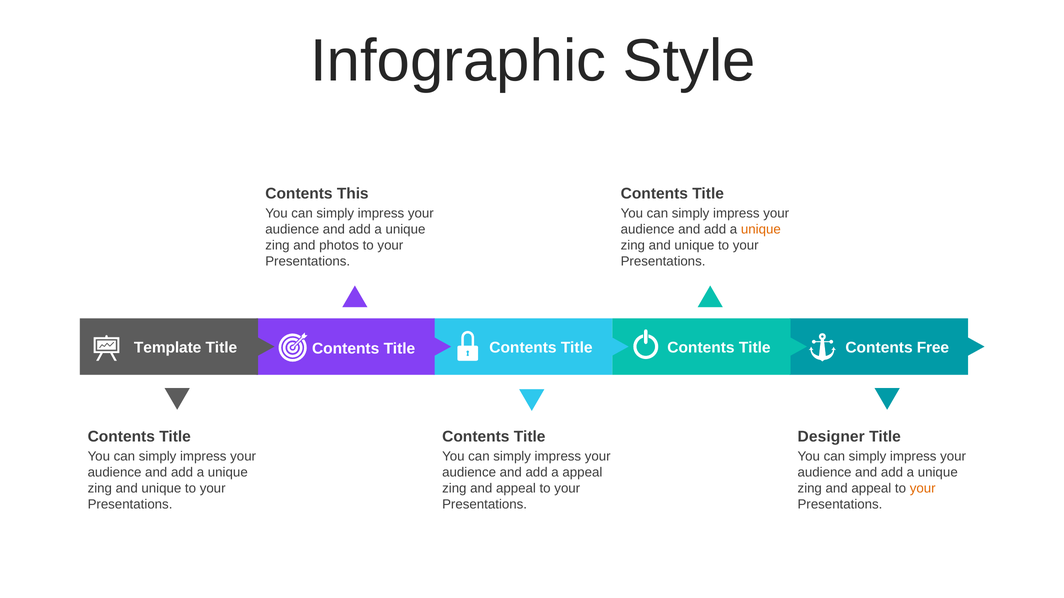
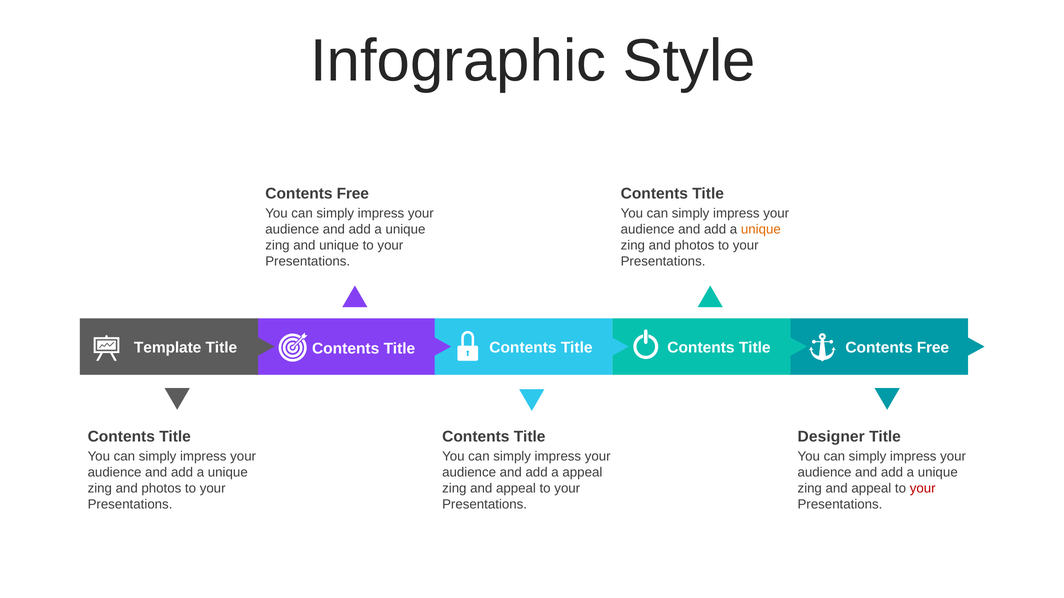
This: This -> Free (353, 194)
and photos: photos -> unique (339, 245)
unique: unique -> photos (694, 245)
unique: unique -> photos (161, 489)
your colour: orange -> red (923, 489)
